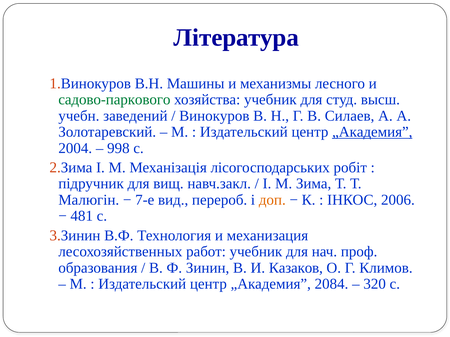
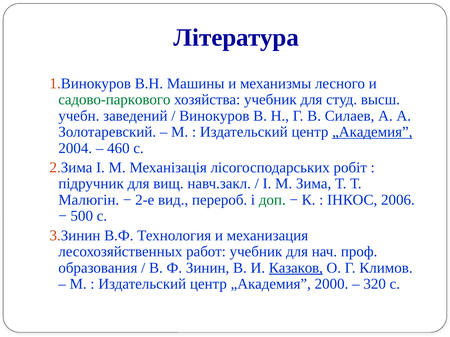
998: 998 -> 460 (118, 148)
7-е: 7-е -> 2-е (145, 200)
доп colour: orange -> green (272, 200)
481: 481 -> 500 (82, 216)
Казаков underline: none -> present (296, 268)
2084: 2084 -> 2000 (331, 284)
